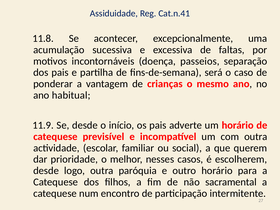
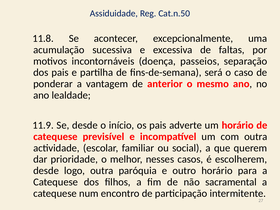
Cat.n.41: Cat.n.41 -> Cat.n.50 (174, 13)
crianças: crianças -> anterior (165, 84)
habitual: habitual -> lealdade (71, 95)
